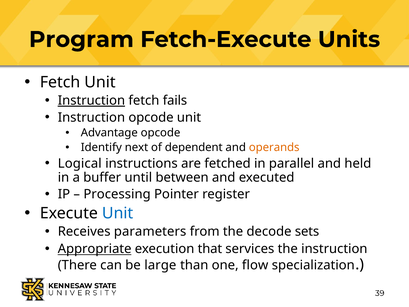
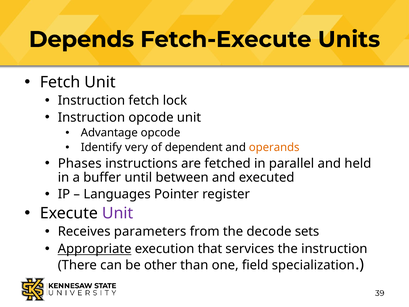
Program: Program -> Depends (81, 39)
Instruction underline: present -> none (91, 101)
fails: fails -> lock (175, 101)
next: next -> very (136, 147)
Logical: Logical -> Phases (80, 163)
Processing: Processing -> Languages (117, 194)
Unit colour: blue -> purple (118, 213)
large: large -> other (160, 265)
flow: flow -> field (255, 265)
